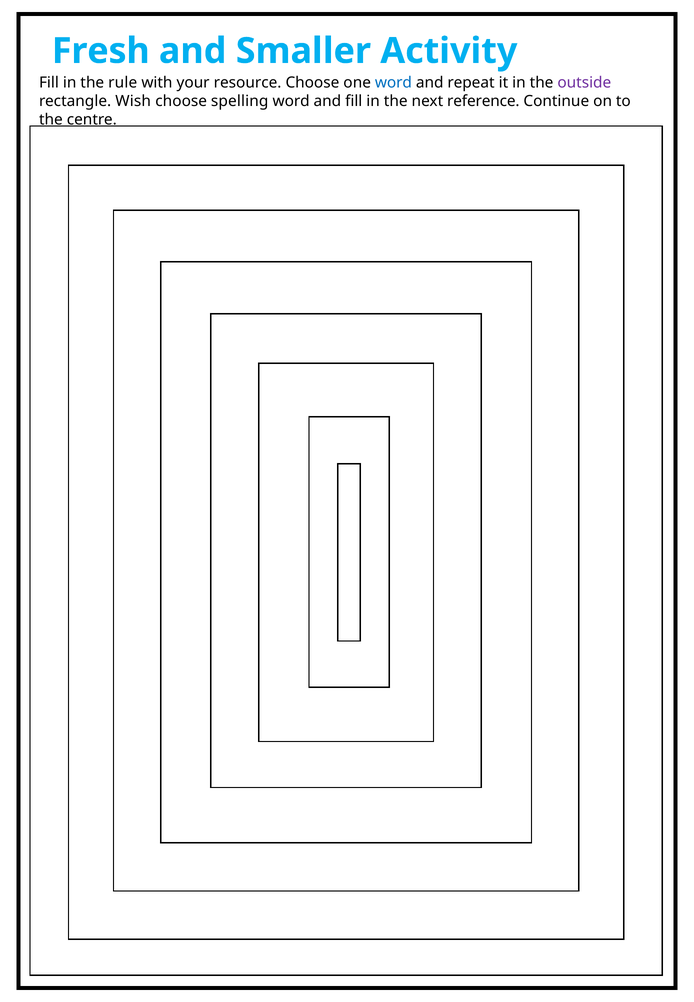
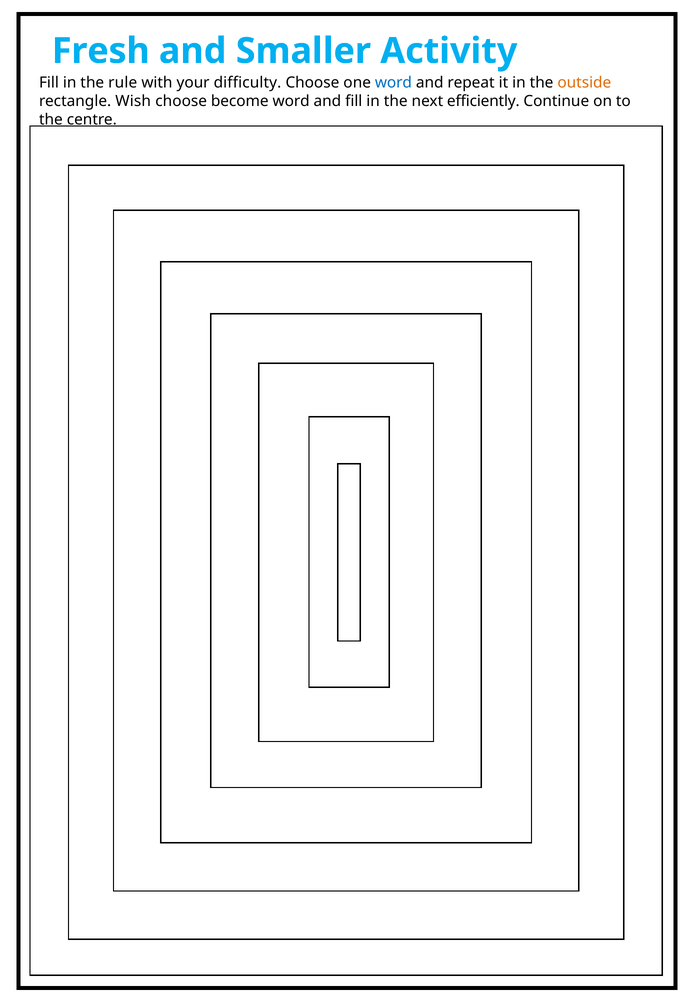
resource: resource -> difficulty (247, 82)
outside colour: purple -> orange (584, 82)
spelling: spelling -> become (240, 101)
reference: reference -> efficiently (483, 101)
